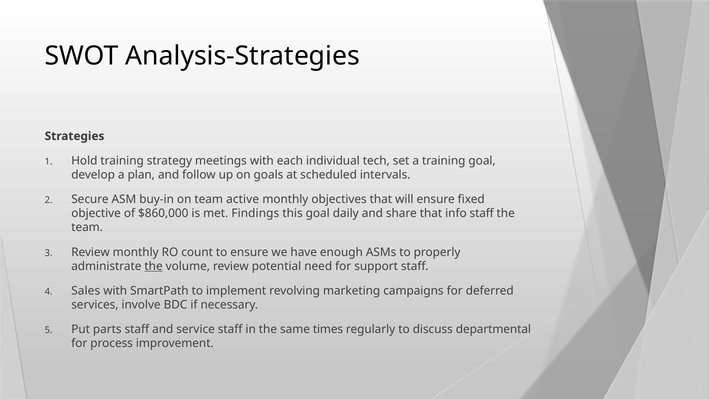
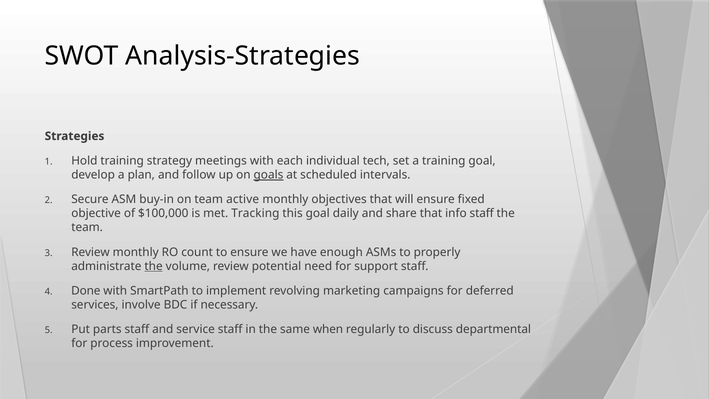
goals underline: none -> present (268, 175)
$860,000: $860,000 -> $100,000 (163, 213)
Findings: Findings -> Tracking (255, 213)
Sales: Sales -> Done (86, 291)
times: times -> when (328, 329)
